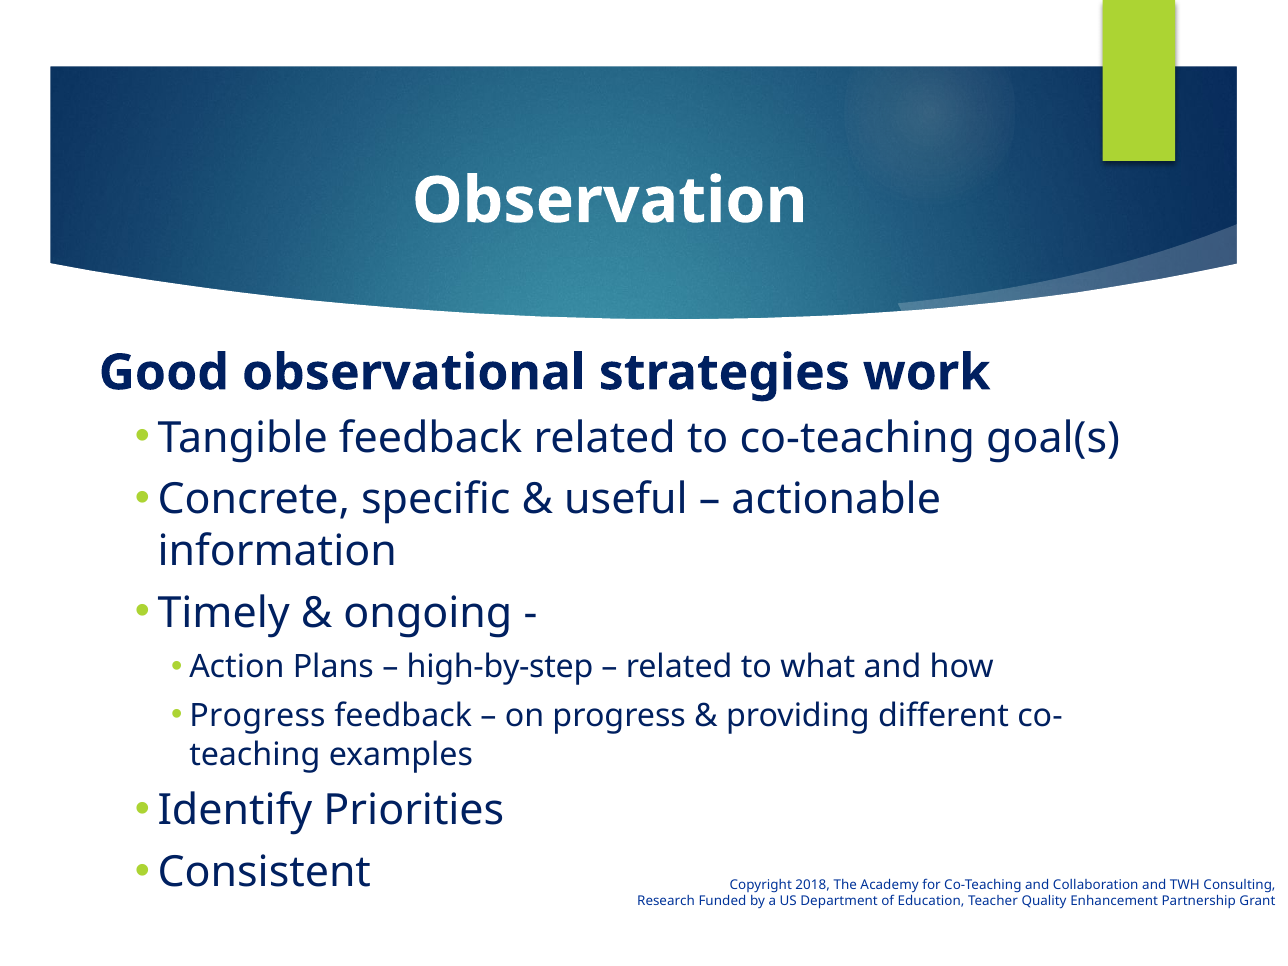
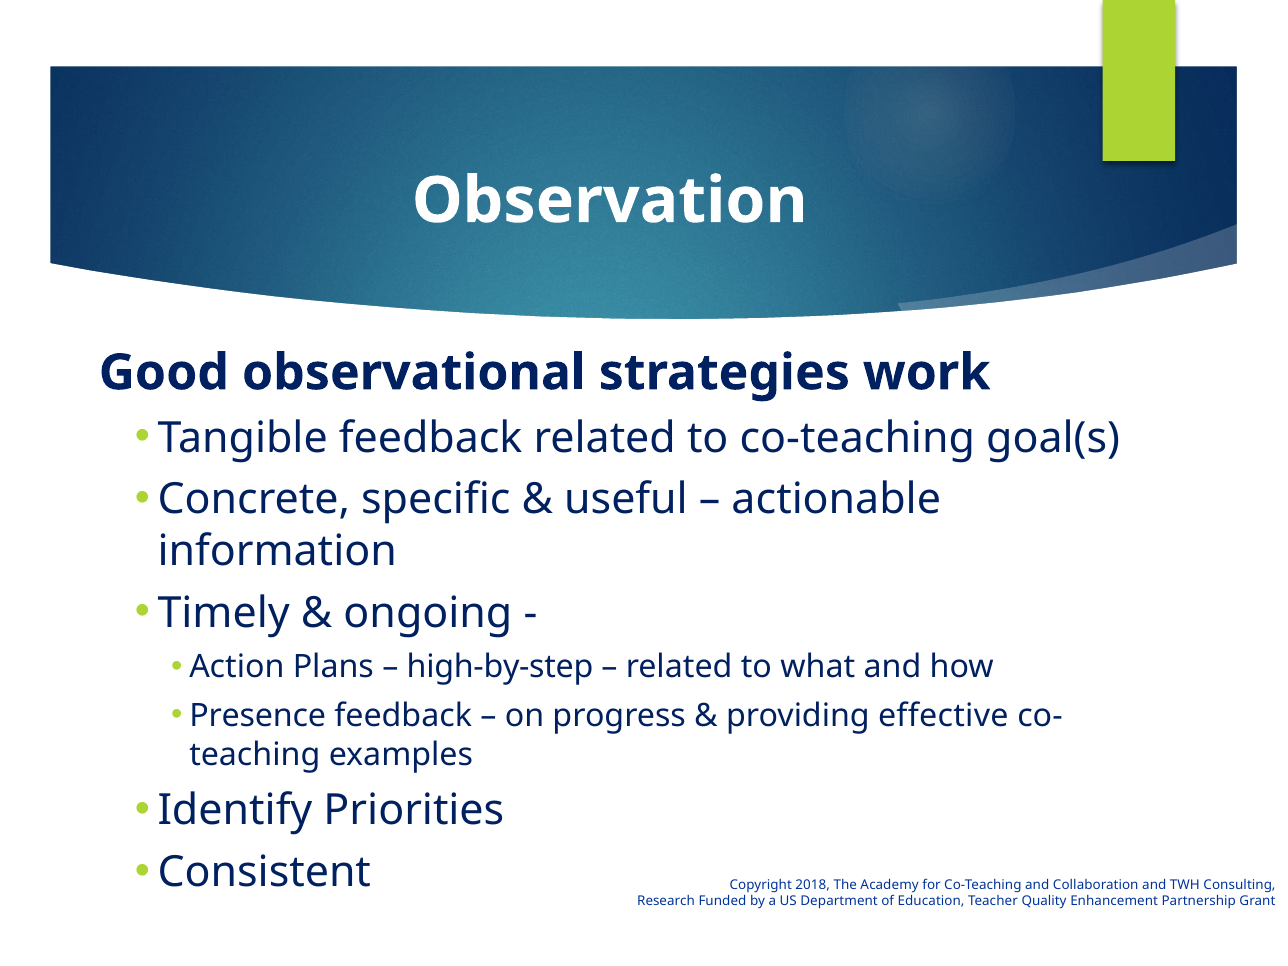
Progress: Progress -> Presence (258, 716)
different: different -> effective (943, 716)
